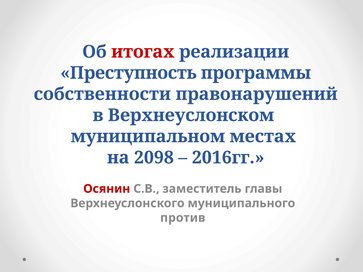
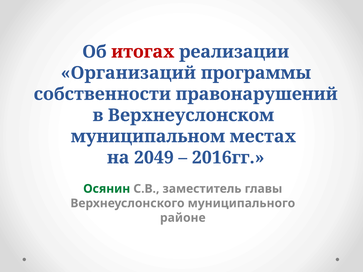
Преступность: Преступность -> Организаций (128, 73)
2098: 2098 -> 2049 (154, 158)
Осянин colour: red -> green (107, 189)
против: против -> районе (183, 218)
